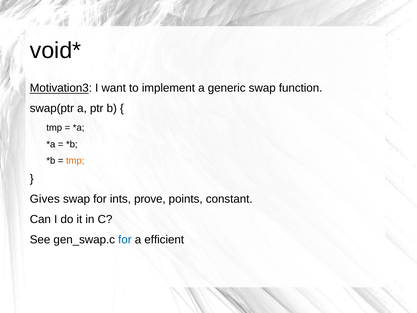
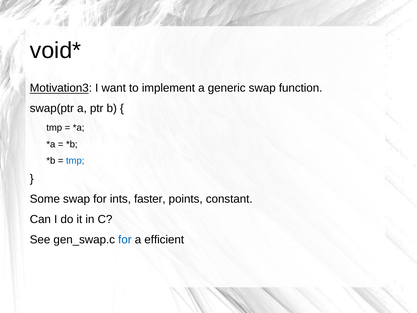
tmp colour: orange -> blue (75, 161)
Gives: Gives -> Some (45, 199)
prove: prove -> faster (150, 199)
